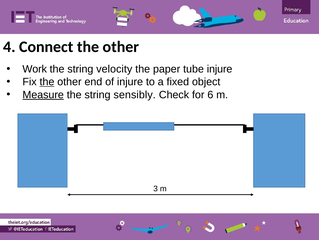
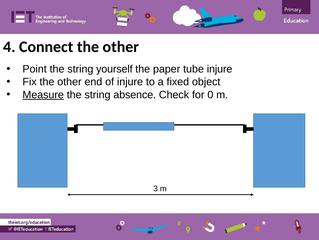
Work: Work -> Point (35, 69)
velocity: velocity -> yourself (114, 69)
the underline: present -> none (47, 82)
sensibly: sensibly -> absence (135, 94)
6: 6 -> 0 (210, 94)
